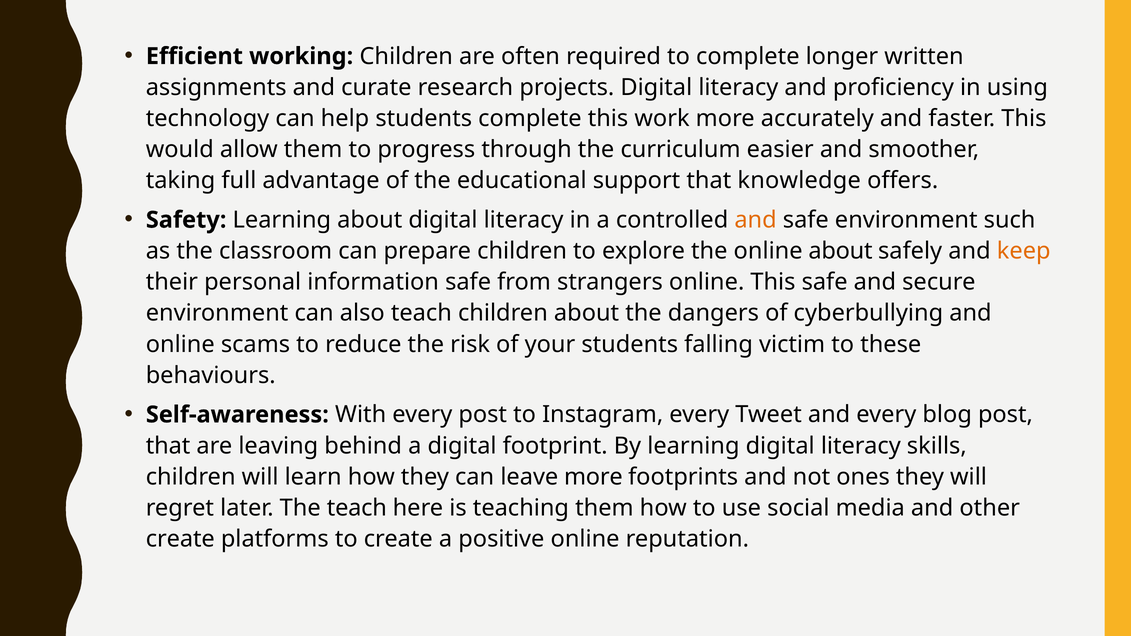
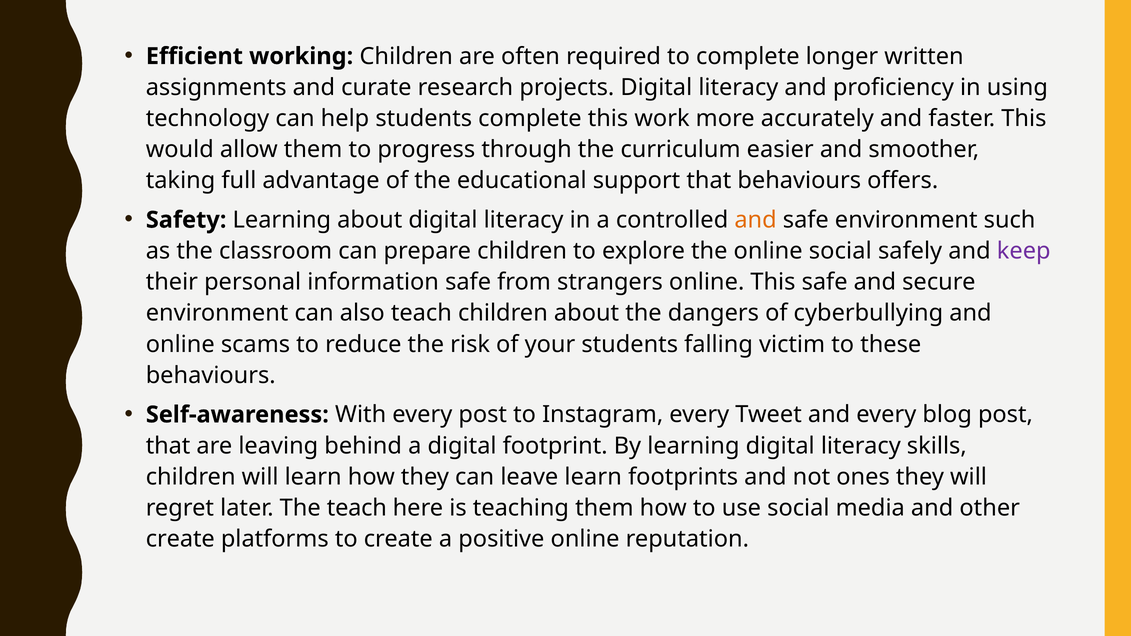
that knowledge: knowledge -> behaviours (799, 181)
online about: about -> social (840, 251)
keep colour: orange -> purple (1024, 251)
leave more: more -> learn (593, 477)
